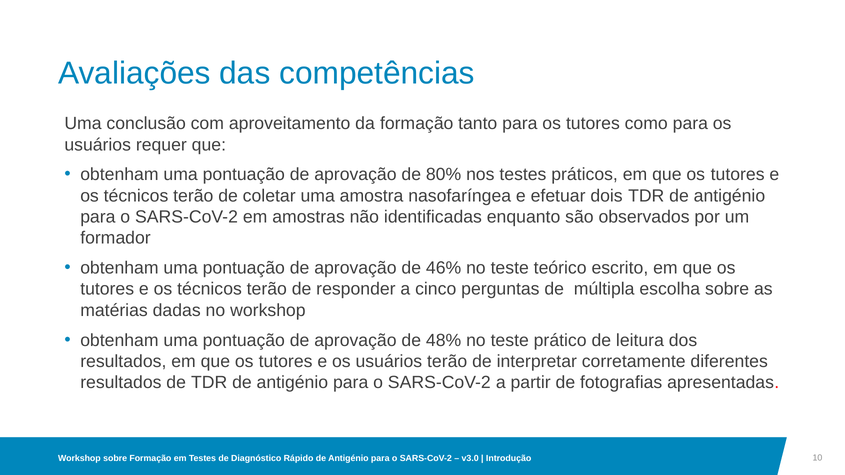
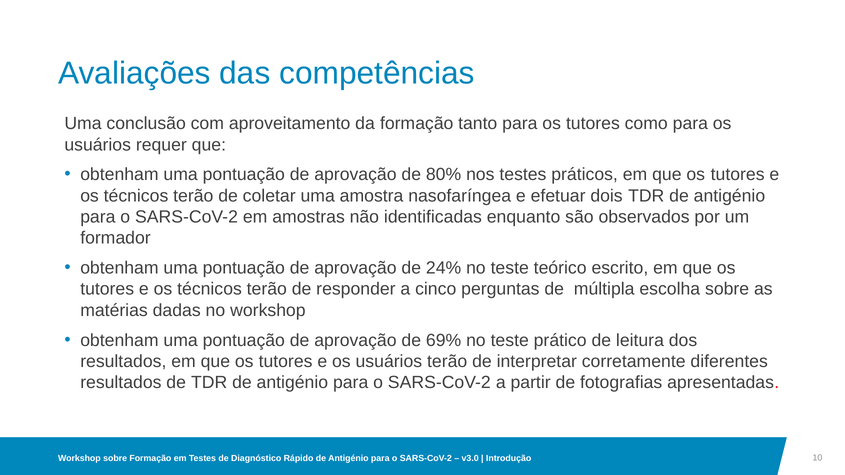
46%: 46% -> 24% (444, 268)
48%: 48% -> 69% (444, 340)
